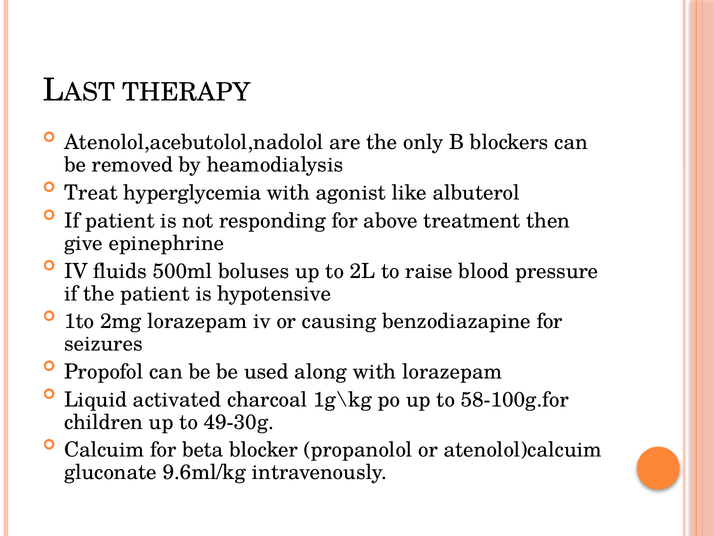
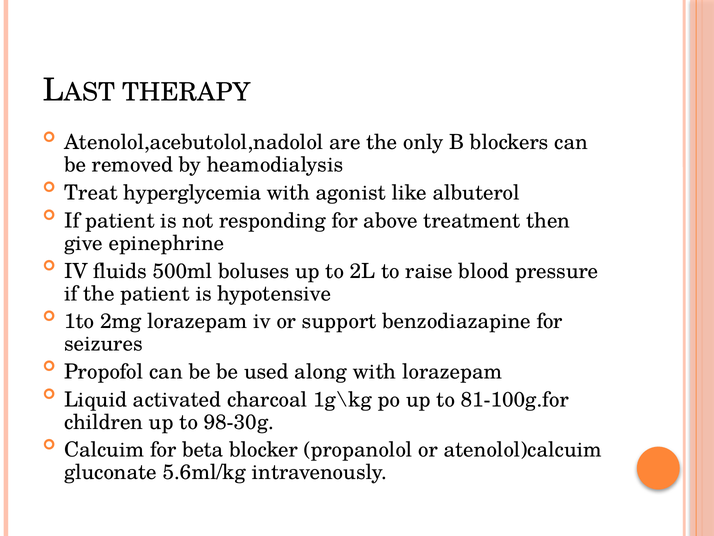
causing: causing -> support (339, 321)
58-100g.for: 58-100g.for -> 81-100g.for (515, 399)
49-30g: 49-30g -> 98-30g (239, 422)
9.6ml/kg: 9.6ml/kg -> 5.6ml/kg (204, 472)
